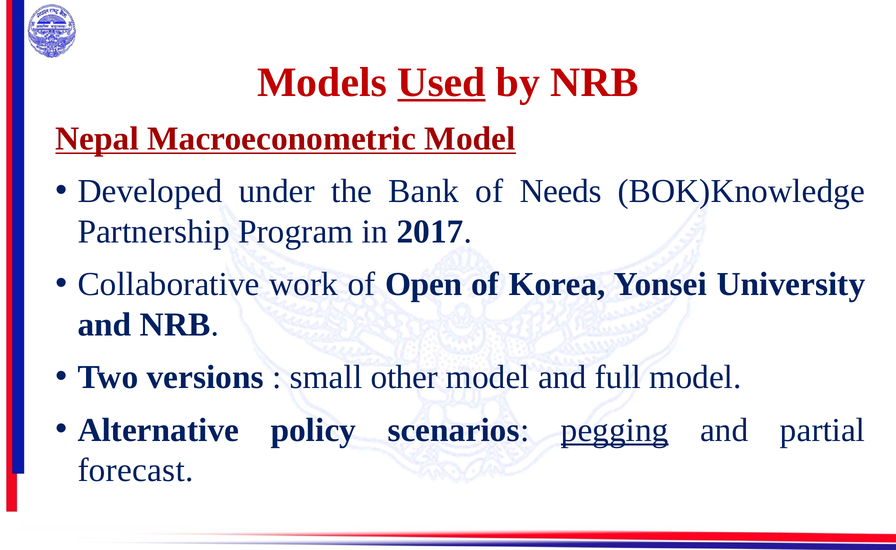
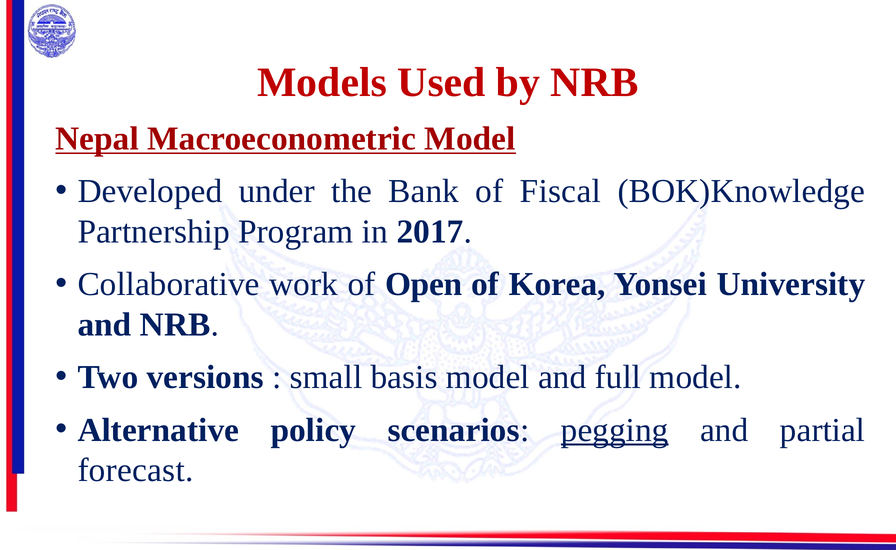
Used underline: present -> none (441, 82)
Needs: Needs -> Fiscal (560, 191)
other: other -> basis (404, 377)
